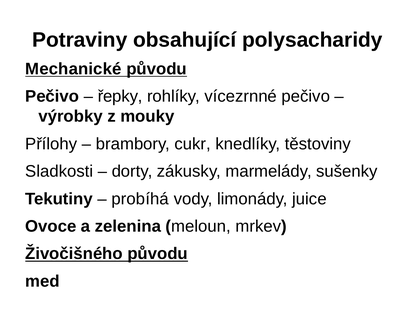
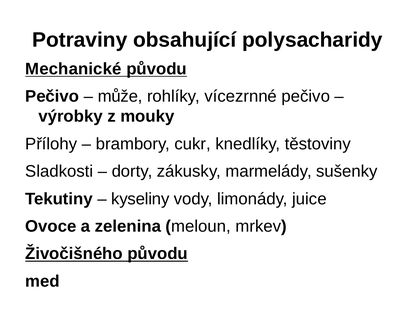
řepky: řepky -> může (120, 96)
probíhá: probíhá -> kyseliny (140, 199)
